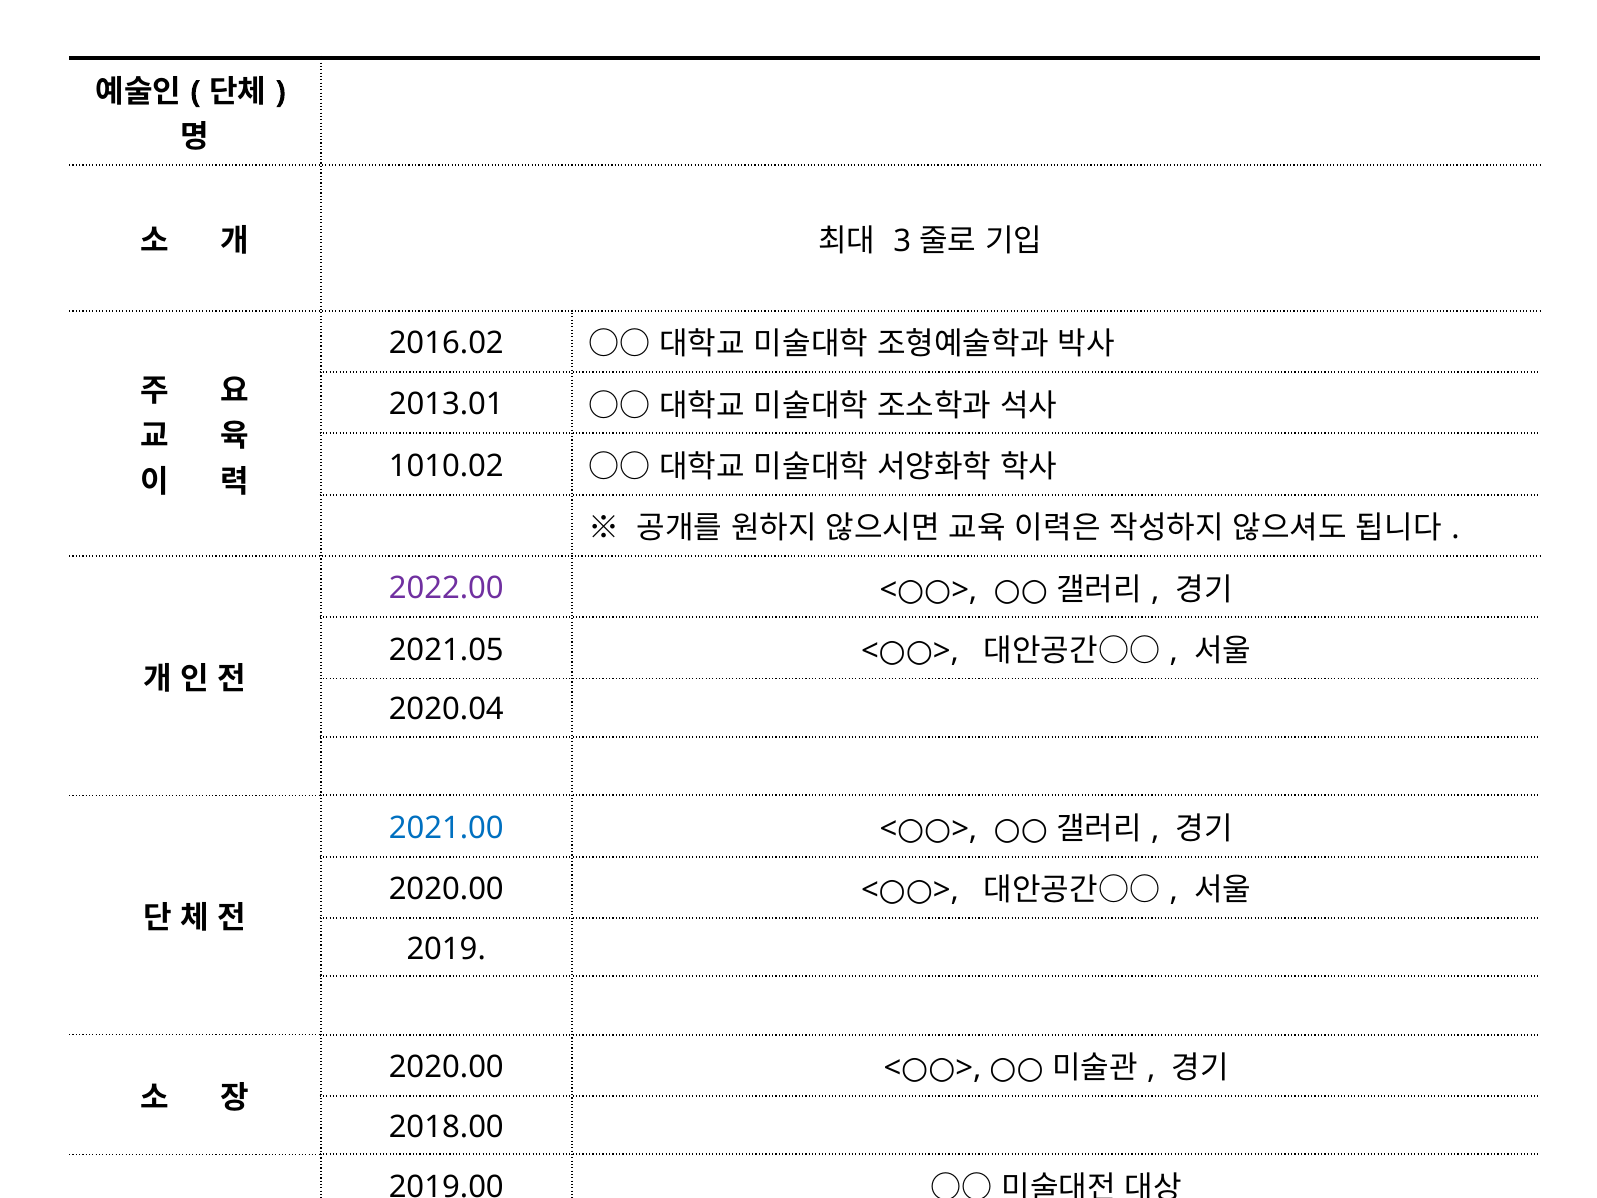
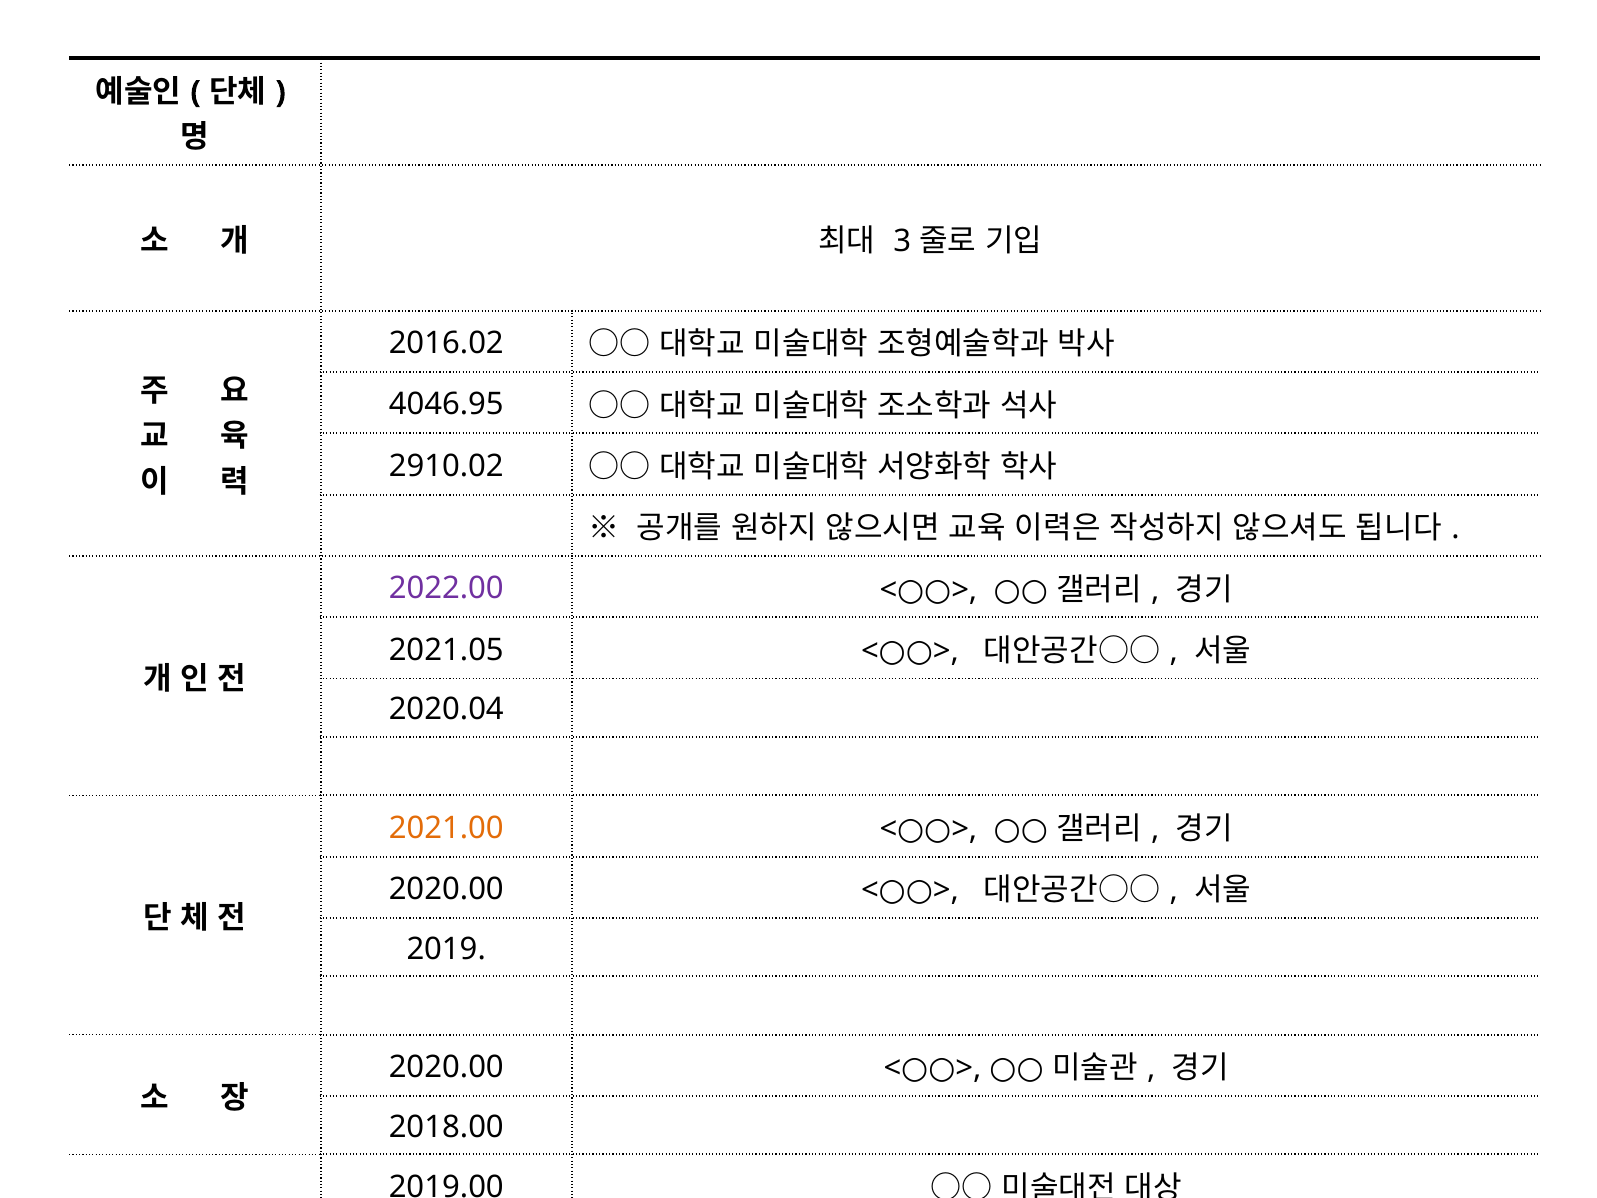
2013.01: 2013.01 -> 4046.95 (446, 404)
1010.02: 1010.02 -> 2910.02 (446, 466)
2021.00 colour: blue -> orange (446, 828)
